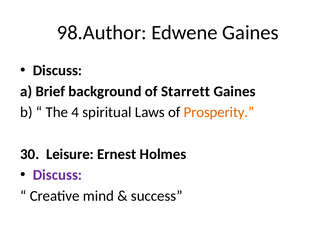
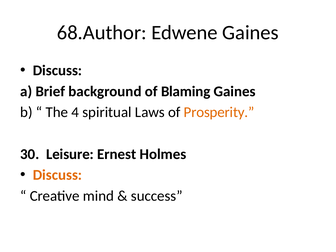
98.Author: 98.Author -> 68.Author (102, 33)
Starrett: Starrett -> Blaming (186, 91)
Discuss colour: purple -> orange (57, 175)
